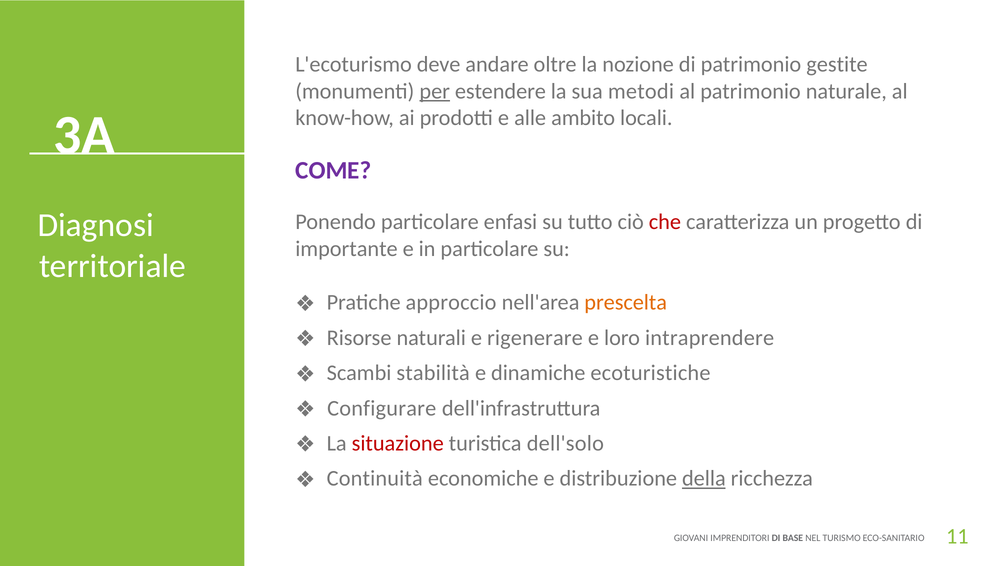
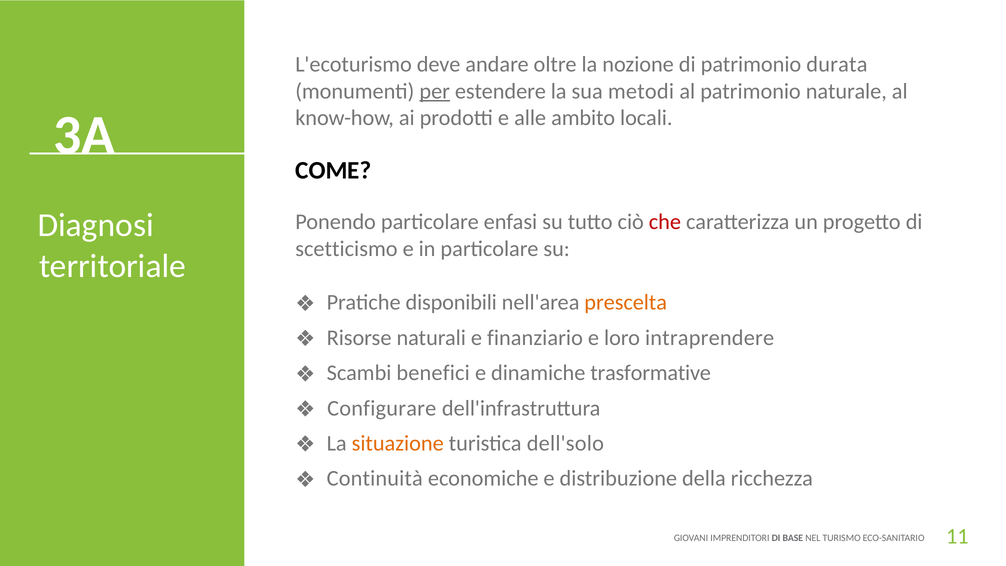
gestite: gestite -> durata (837, 64)
COME colour: purple -> black (333, 170)
importante: importante -> scetticismo (346, 249)
approccio: approccio -> disponibili (451, 302)
rigenerare: rigenerare -> finanziario (535, 338)
stabilità: stabilità -> benefici (433, 373)
ecoturistiche: ecoturistiche -> trasformative (651, 373)
situazione colour: red -> orange (398, 443)
della underline: present -> none (704, 479)
